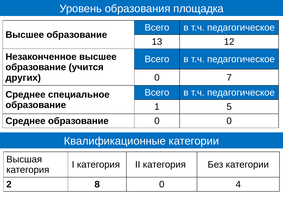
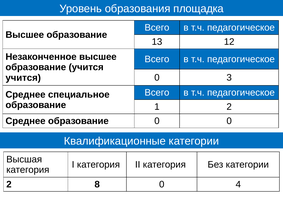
7: 7 -> 3 (229, 78)
других: других -> учится (23, 78)
1 5: 5 -> 2 (229, 107)
